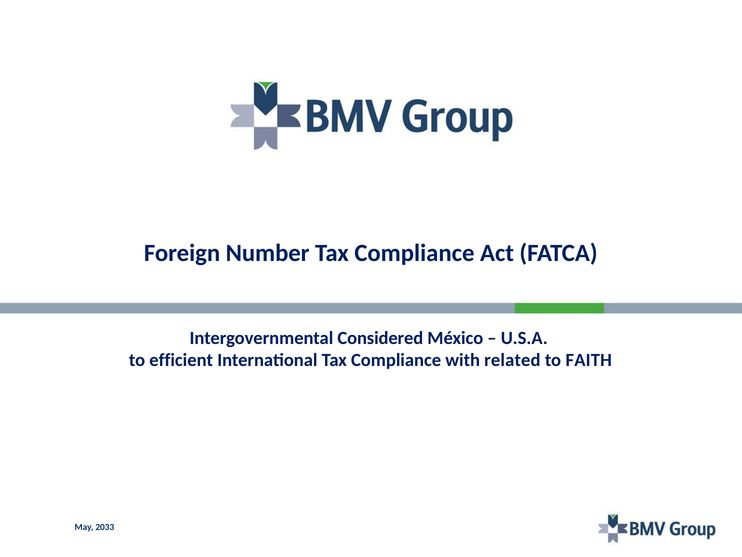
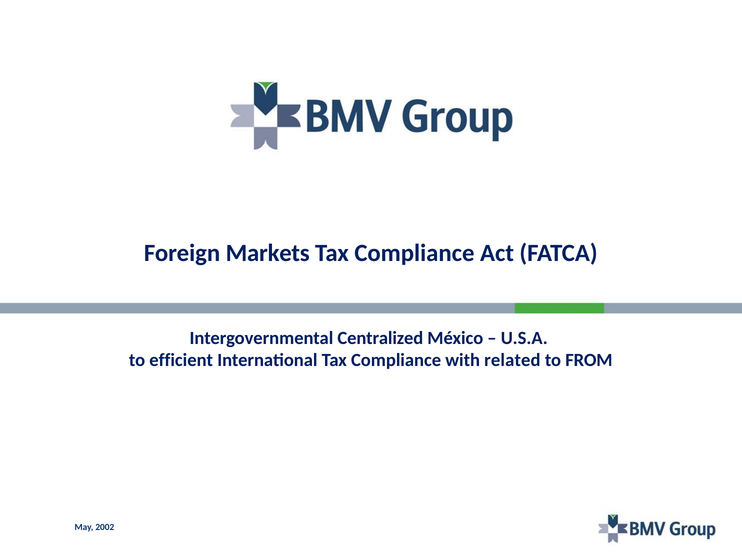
Number: Number -> Markets (268, 253)
Considered: Considered -> Centralized (380, 338)
FAITH: FAITH -> FROM (589, 360)
2033: 2033 -> 2002 (105, 527)
